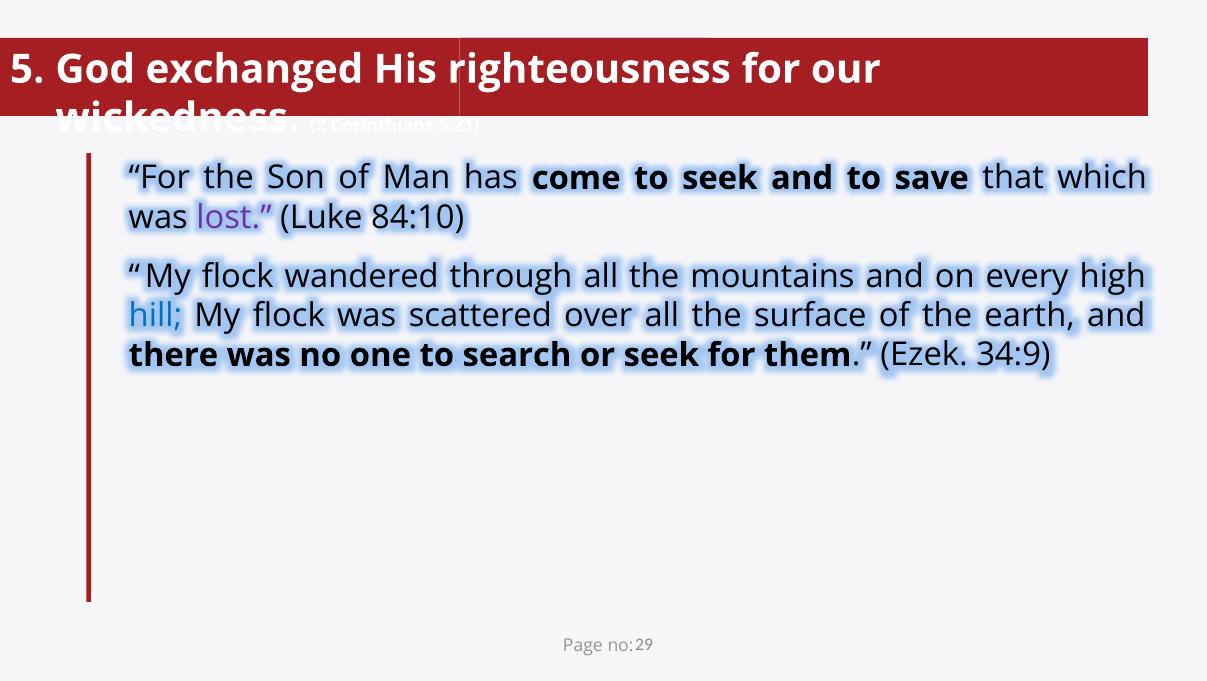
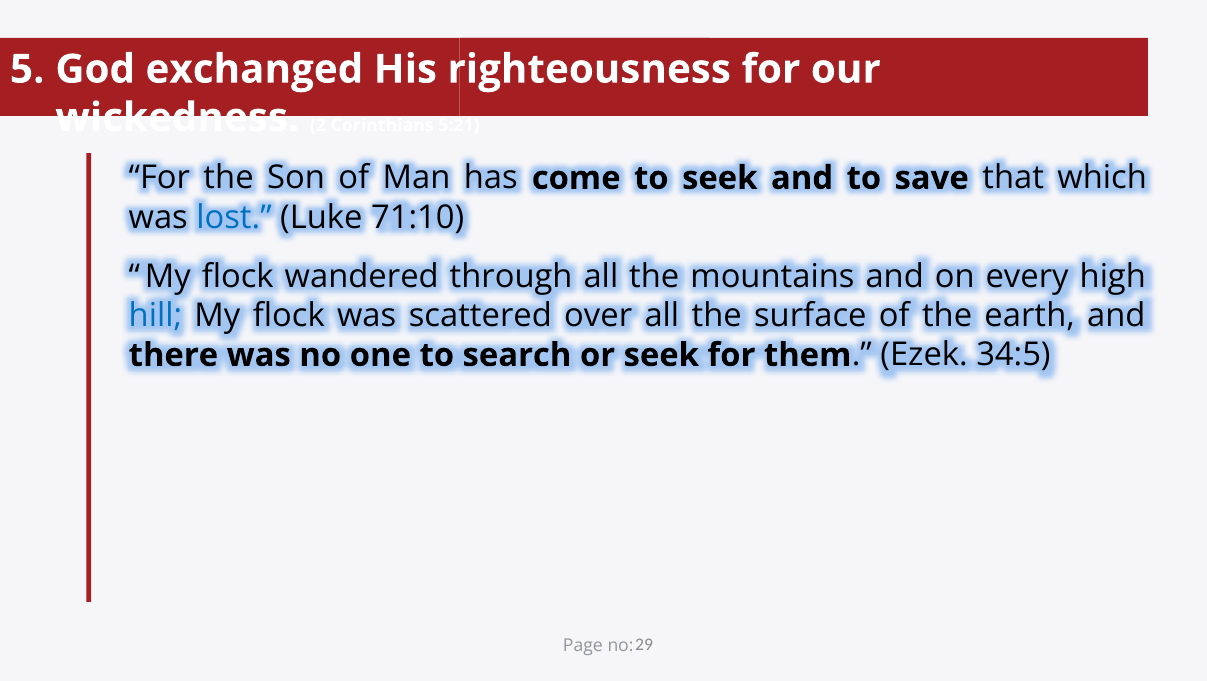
lost colour: purple -> blue (234, 217)
84:10: 84:10 -> 71:10 (418, 217)
34:9: 34:9 -> 34:5 (1013, 355)
